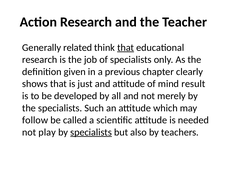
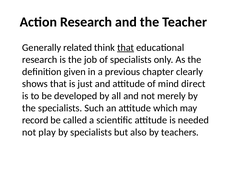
result: result -> direct (193, 84)
follow: follow -> record (35, 120)
specialists underline: present -> none (91, 132)
